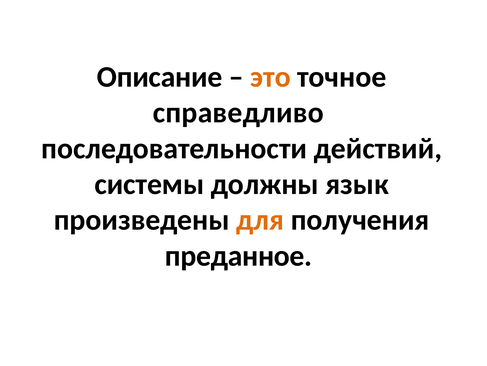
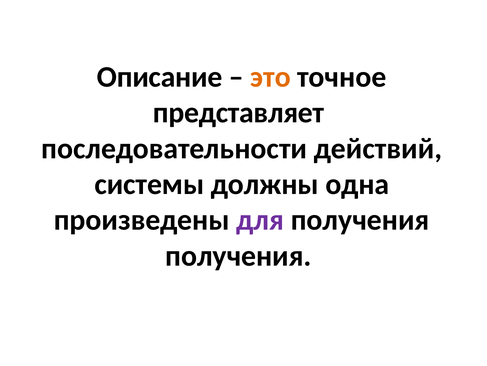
справедливо: справедливо -> представляет (238, 113)
язык: язык -> одна (357, 184)
для colour: orange -> purple (260, 220)
преданное: преданное -> получения (238, 255)
